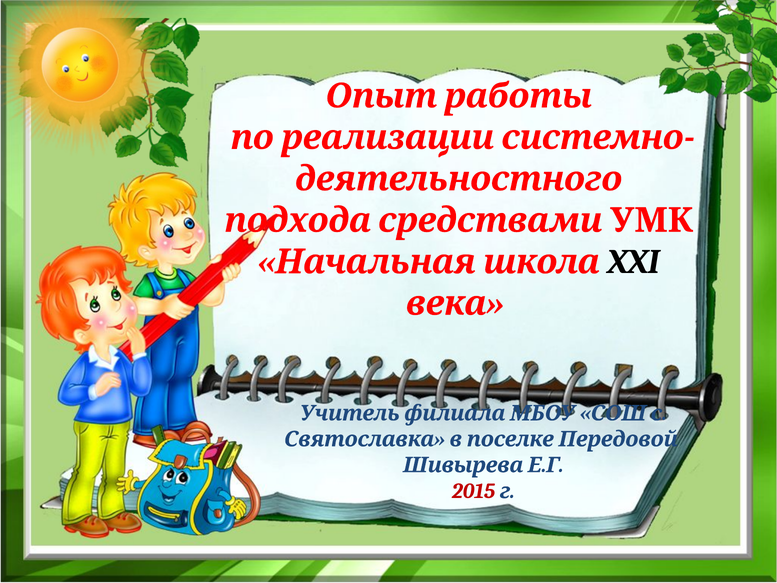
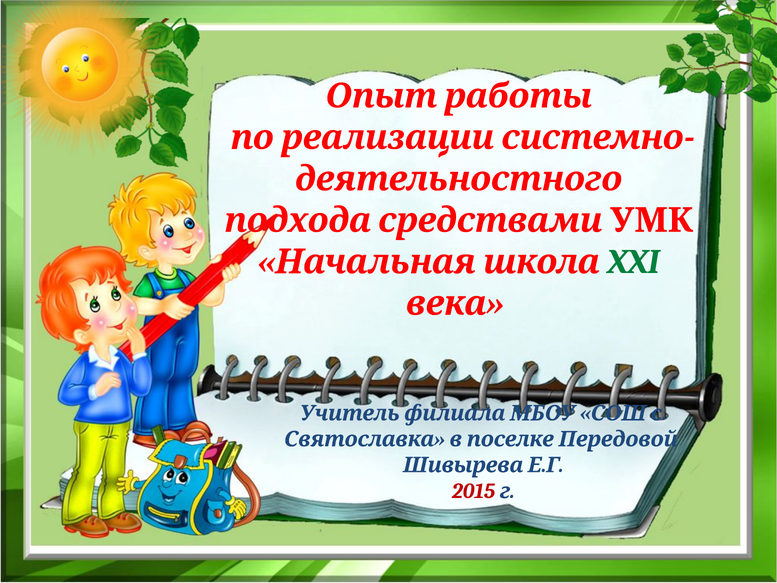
XXI colour: black -> green (634, 262)
